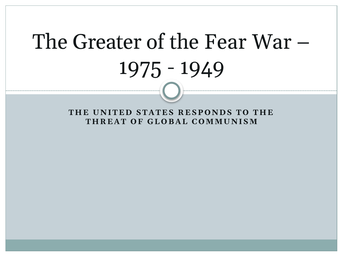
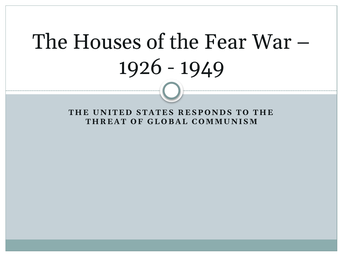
Greater: Greater -> Houses (107, 42)
1975: 1975 -> 1926 (140, 67)
